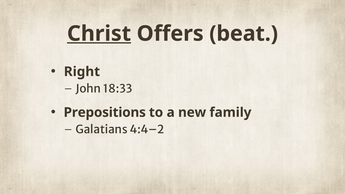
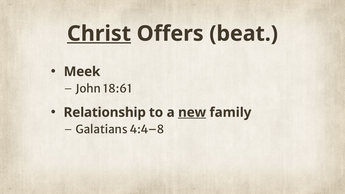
Right: Right -> Meek (82, 72)
18:33: 18:33 -> 18:61 (118, 89)
Prepositions: Prepositions -> Relationship (105, 112)
new underline: none -> present (192, 112)
4:4–2: 4:4–2 -> 4:4–8 (147, 130)
